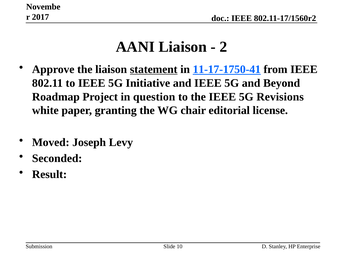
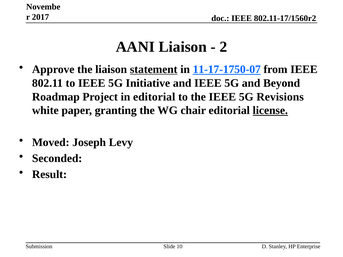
11-17-1750-41: 11-17-1750-41 -> 11-17-1750-07 (227, 69)
in question: question -> editorial (154, 97)
license underline: none -> present (270, 111)
